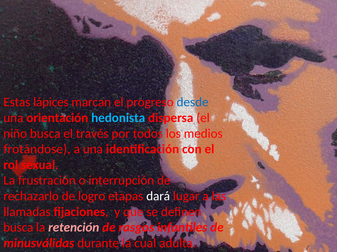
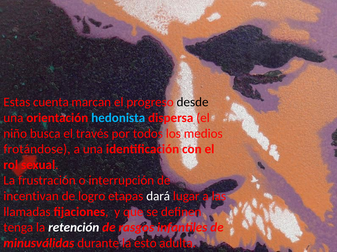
lápices: lápices -> cuenta (51, 102)
desde colour: blue -> black (193, 102)
rechazarlo: rechazarlo -> incentivan (31, 197)
busca: busca -> tenga (18, 228)
retención colour: pink -> white (74, 228)
cual: cual -> esto (145, 244)
